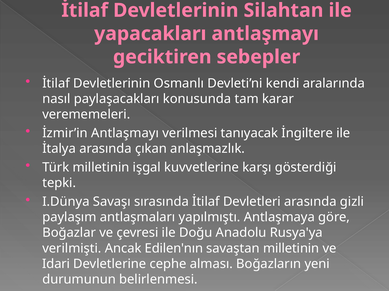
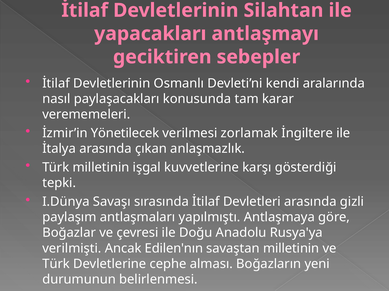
İzmir’in Antlaşmayı: Antlaşmayı -> Yönetilecek (125, 133)
tanıyacak: tanıyacak -> zorlamak (249, 133)
Idari: Idari -> Türk (56, 264)
